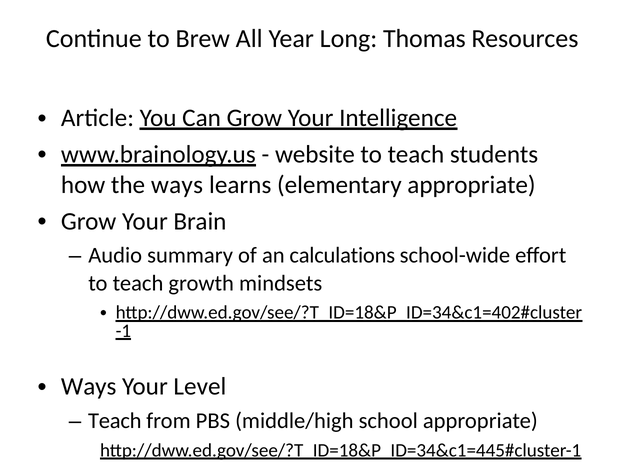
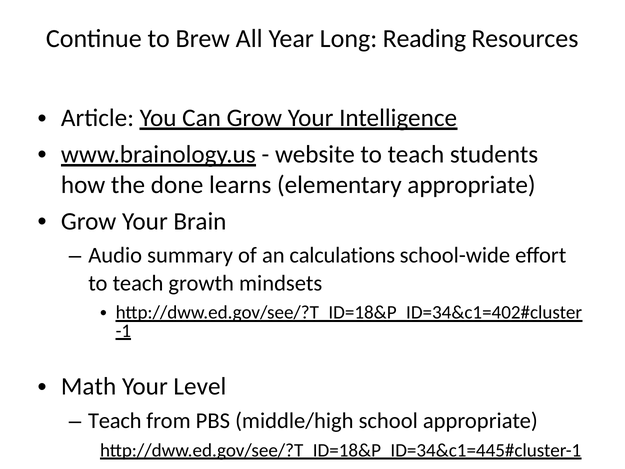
Thomas: Thomas -> Reading (424, 39)
the ways: ways -> done (177, 185)
Ways: Ways -> Math (89, 386)
